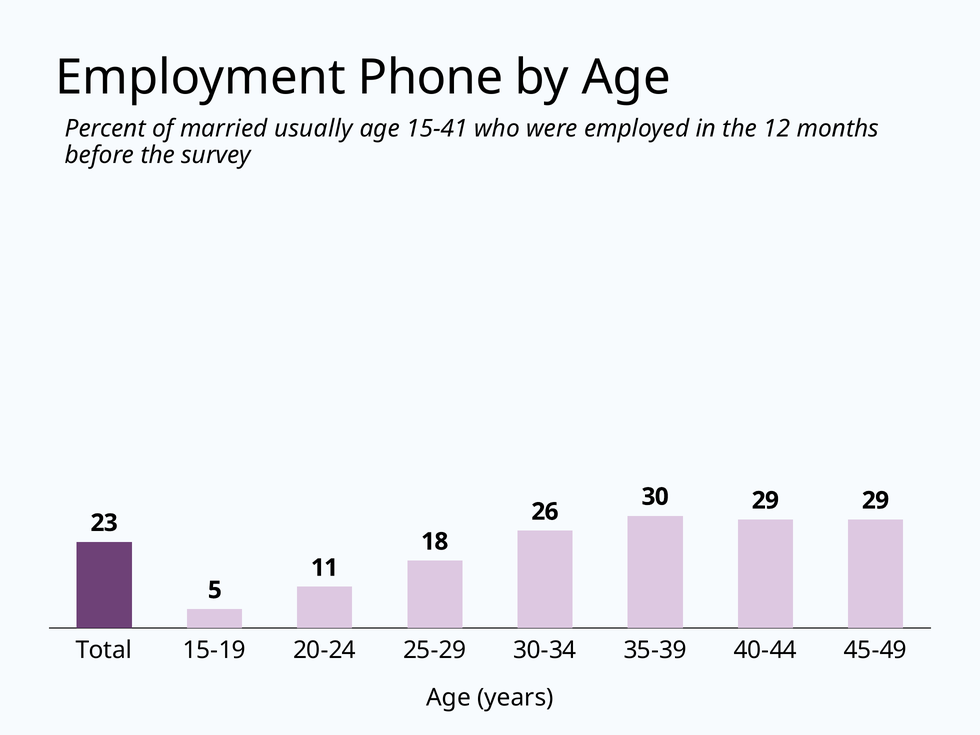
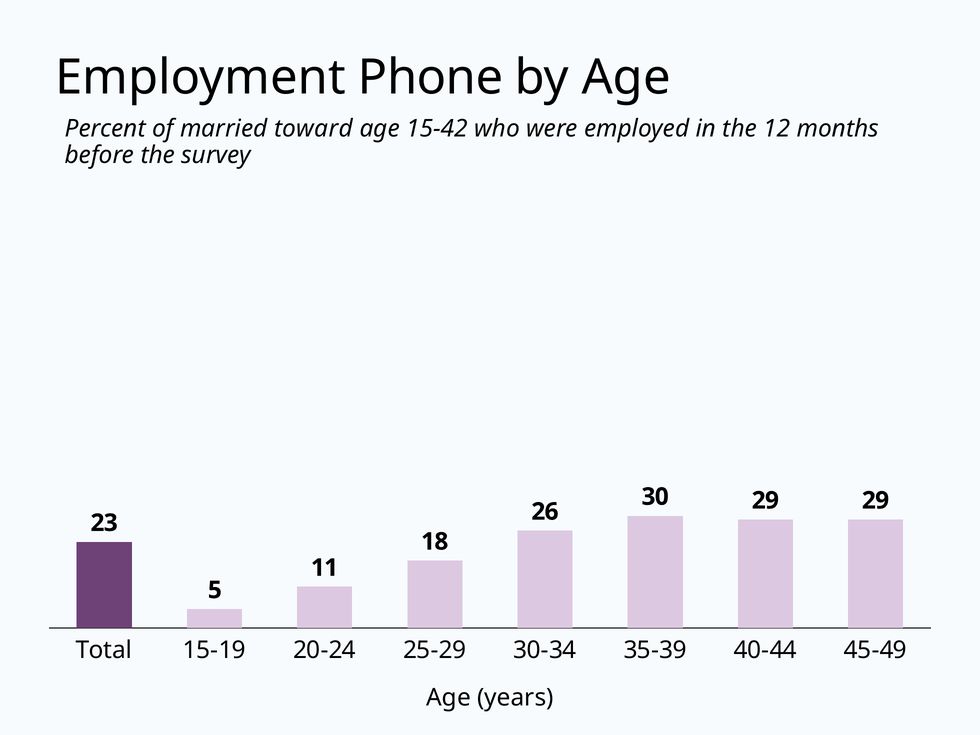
usually: usually -> toward (313, 129)
15-41: 15-41 -> 15-42 (437, 129)
